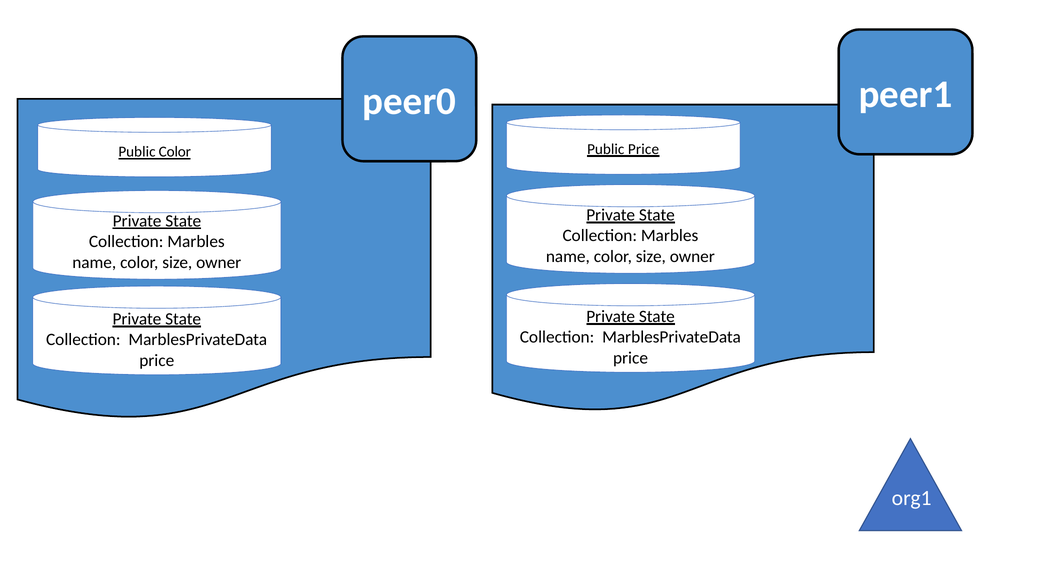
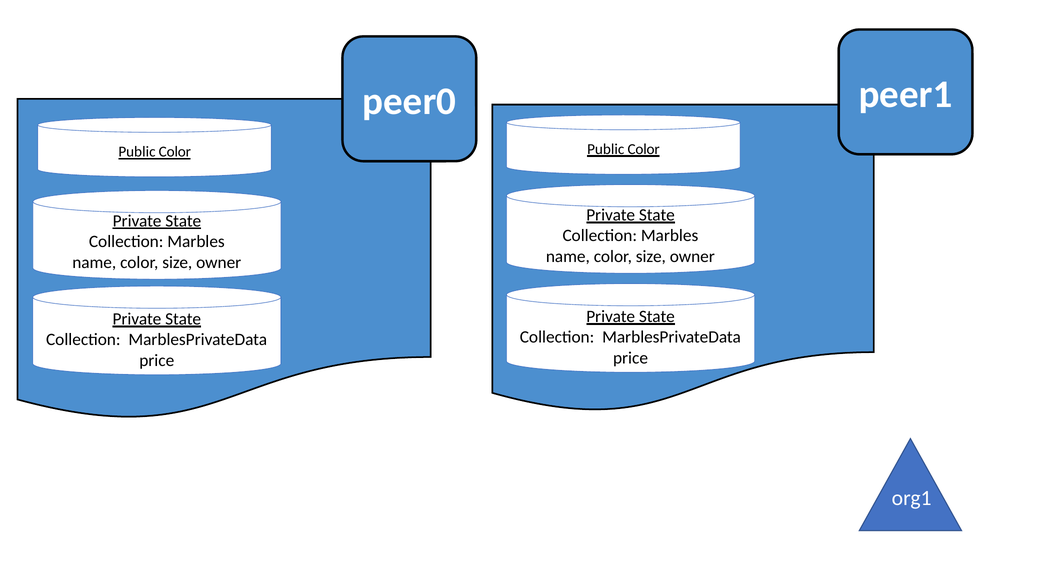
Price: Price -> Color (644, 149)
